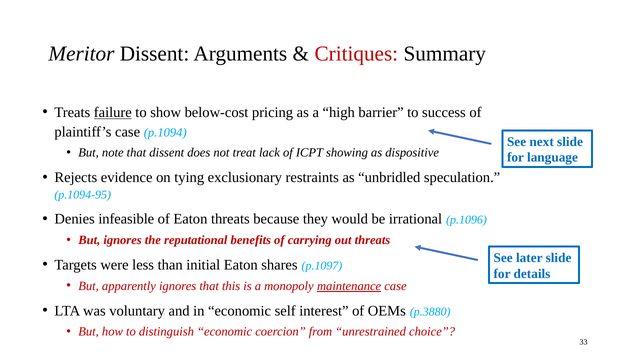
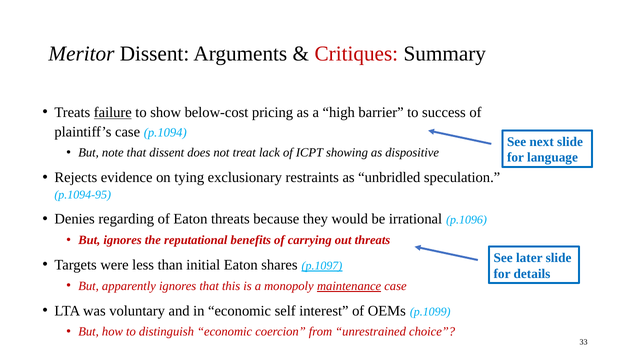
infeasible: infeasible -> regarding (126, 219)
p.1097 underline: none -> present (322, 266)
p.3880: p.3880 -> p.1099 (430, 311)
